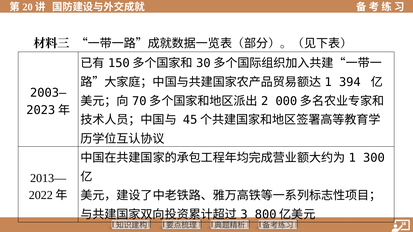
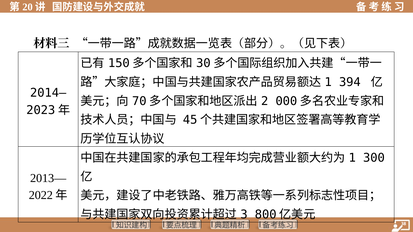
2003—: 2003— -> 2014— (48, 93)
